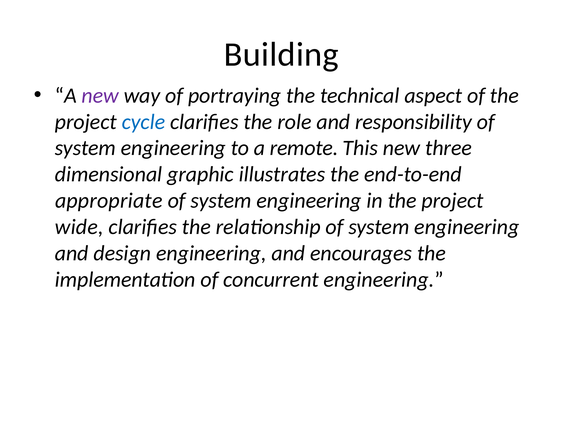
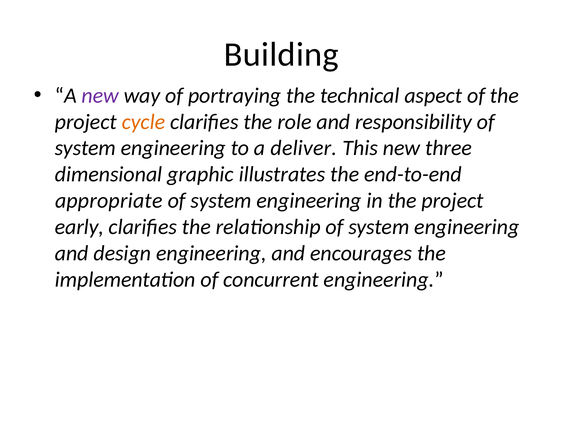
cycle colour: blue -> orange (143, 122)
remote: remote -> deliver (304, 148)
wide: wide -> early (79, 227)
